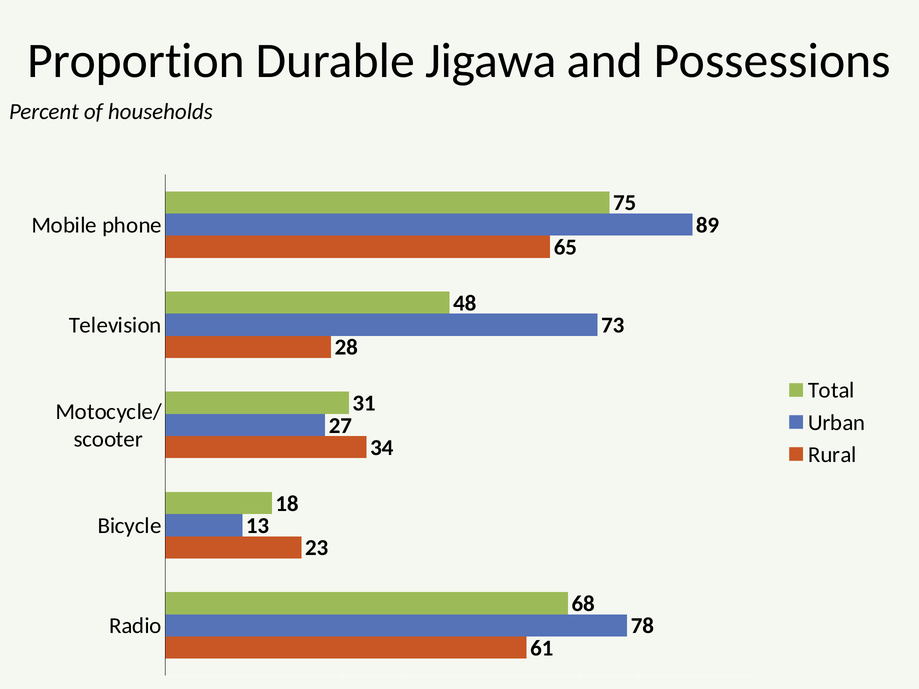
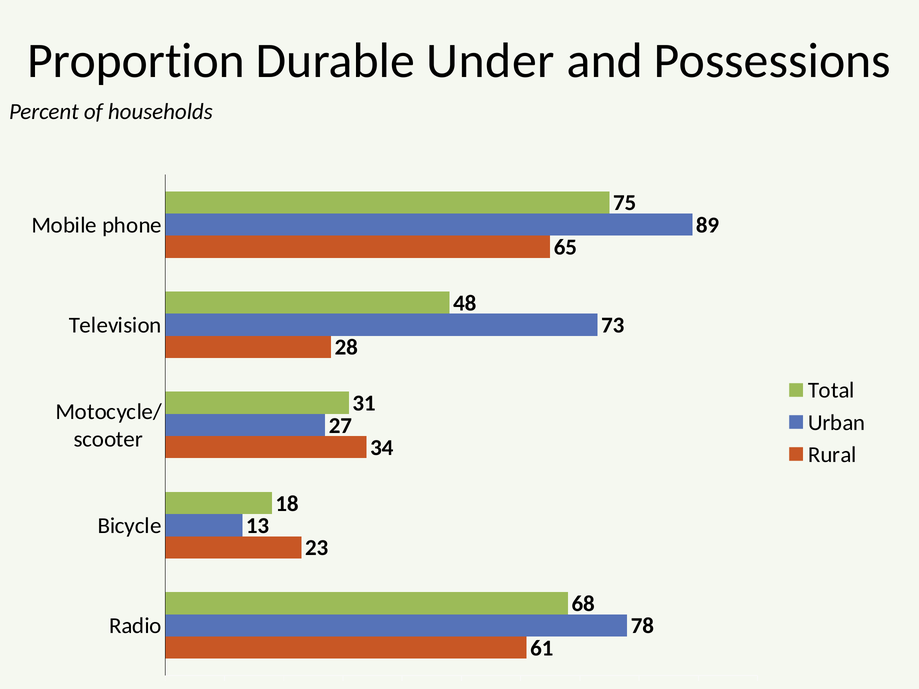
Jigawa: Jigawa -> Under (491, 61)
